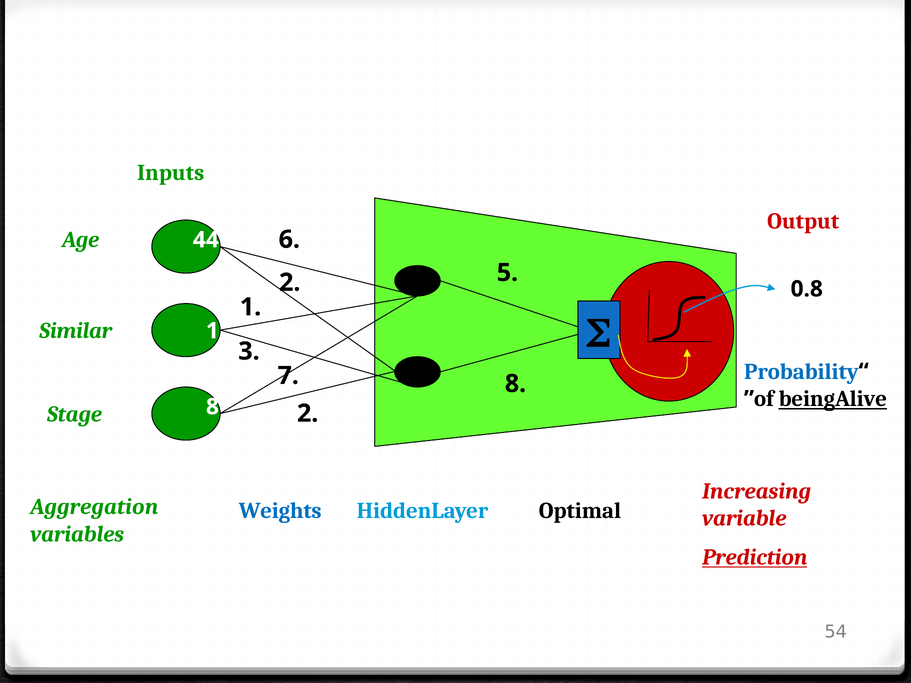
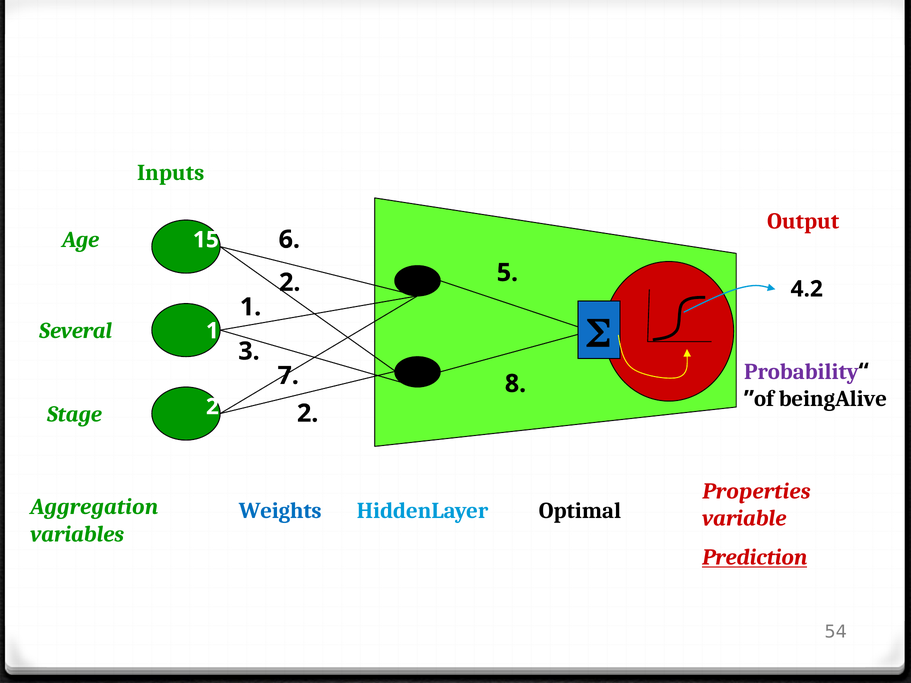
44: 44 -> 15 (206, 240)
0.8: 0.8 -> 4.2 (807, 289)
Similar: Similar -> Several (76, 331)
Probability colour: blue -> purple (801, 372)
beingAlive underline: present -> none (833, 399)
Stage 8: 8 -> 2 (212, 407)
Increasing: Increasing -> Properties (756, 491)
